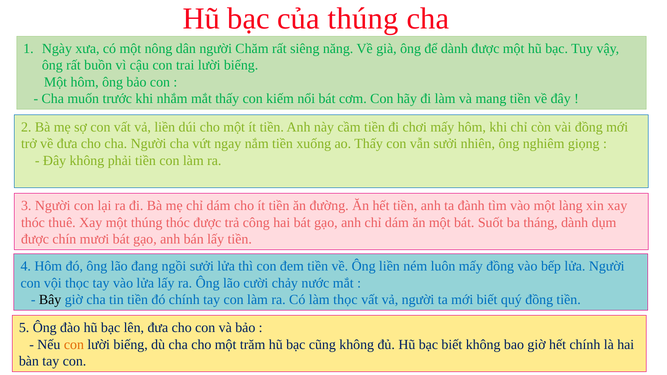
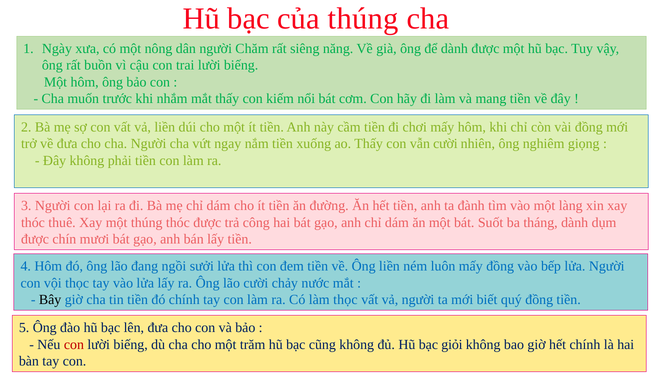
vẫn sưởi: sưởi -> cười (445, 144)
con colour: orange -> red (74, 345)
bạc biết: biết -> giỏi (452, 345)
